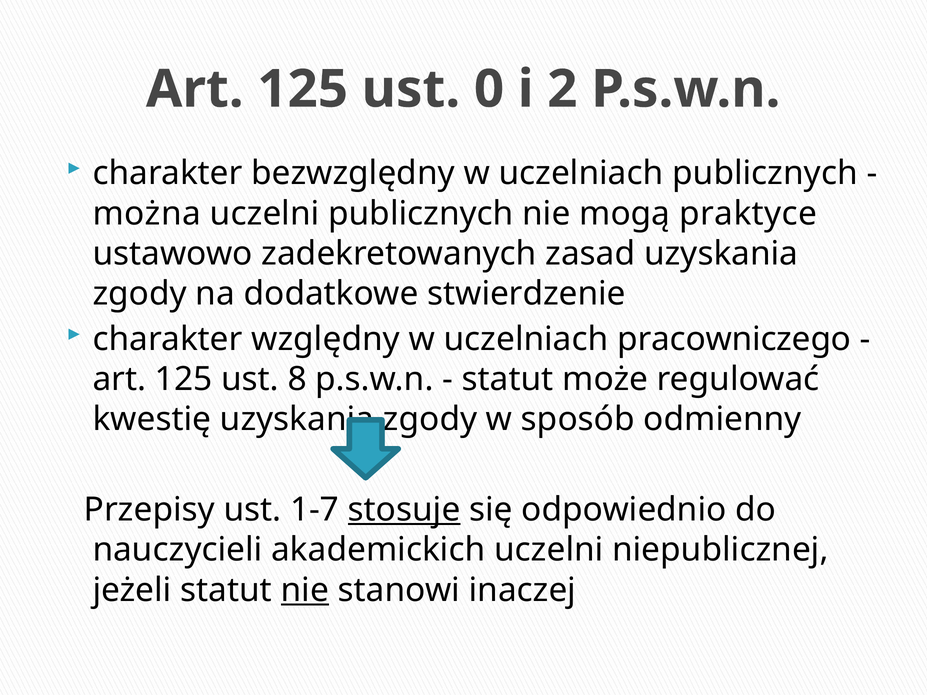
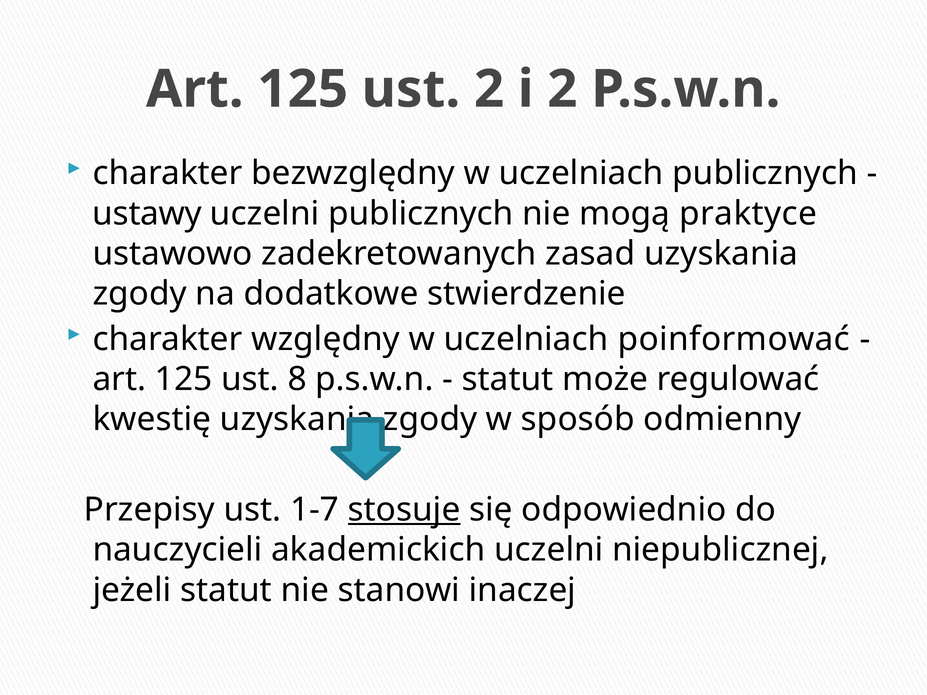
ust 0: 0 -> 2 (489, 89)
można: można -> ustawy (147, 214)
pracowniczego: pracowniczego -> poinformować (734, 339)
nie underline: present -> none (305, 590)
